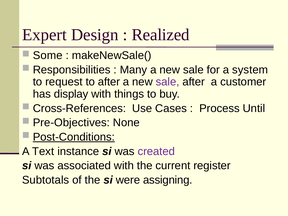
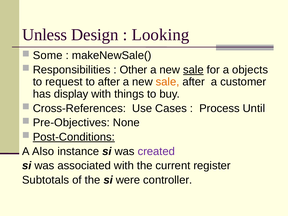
Expert: Expert -> Unless (45, 35)
Realized: Realized -> Looking (161, 35)
Many: Many -> Other (134, 70)
sale underline: none -> present (193, 70)
system: system -> objects (250, 70)
sale colour: purple -> orange (168, 82)
Text: Text -> Also (43, 151)
assigning: assigning -> controller (168, 180)
